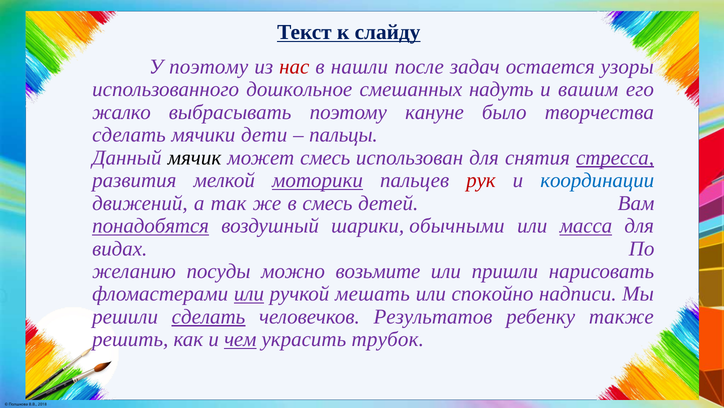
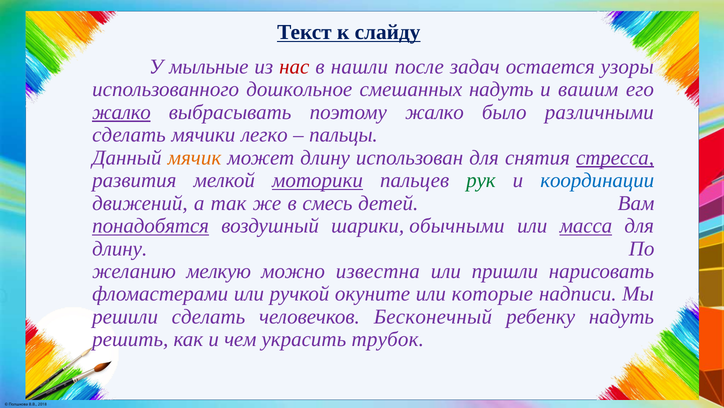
У поэтому: поэтому -> мыльные (209, 67)
жалко underline: none -> present (122, 112)
поэтому кануне: кануне -> жалко (435, 112)
творчества: творчества -> различными (599, 112)
дети: дети -> легко (264, 135)
мячик colour: black -> orange (194, 157)
может смесь: смесь -> длину (325, 157)
рук colour: red -> green (481, 180)
видах: видах -> длину (120, 248)
посуды: посуды -> мелкую (219, 271)
возьмите: возьмите -> известна (378, 271)
или underline: present -> none (249, 294)
мешать: мешать -> окуните (373, 294)
спокойно: спокойно -> которые (492, 294)
сделать underline: present -> none (209, 316)
Результатов: Результатов -> Бесконечный (433, 316)
ребенку также: также -> надуть (621, 316)
чем underline: present -> none (240, 339)
